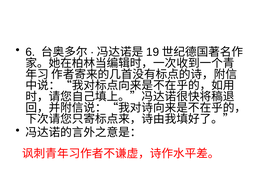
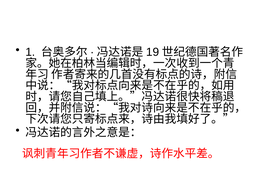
6: 6 -> 1 (30, 52)
